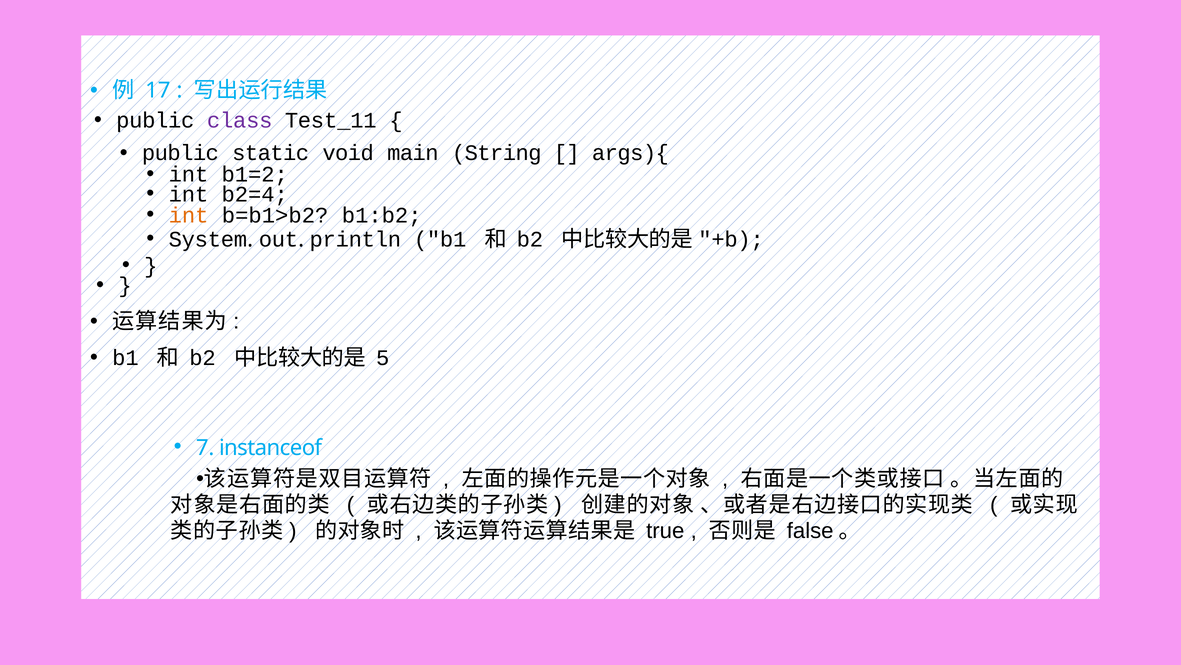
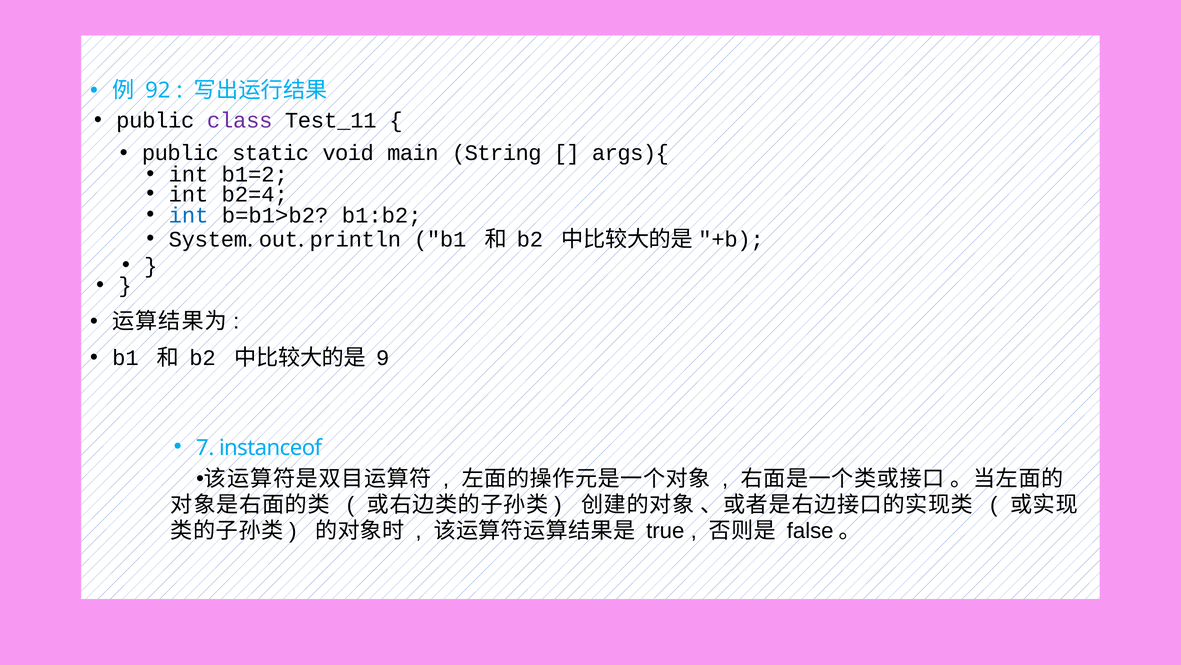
17: 17 -> 92 (158, 91)
int colour: orange -> blue (189, 215)
5: 5 -> 9 (383, 357)
